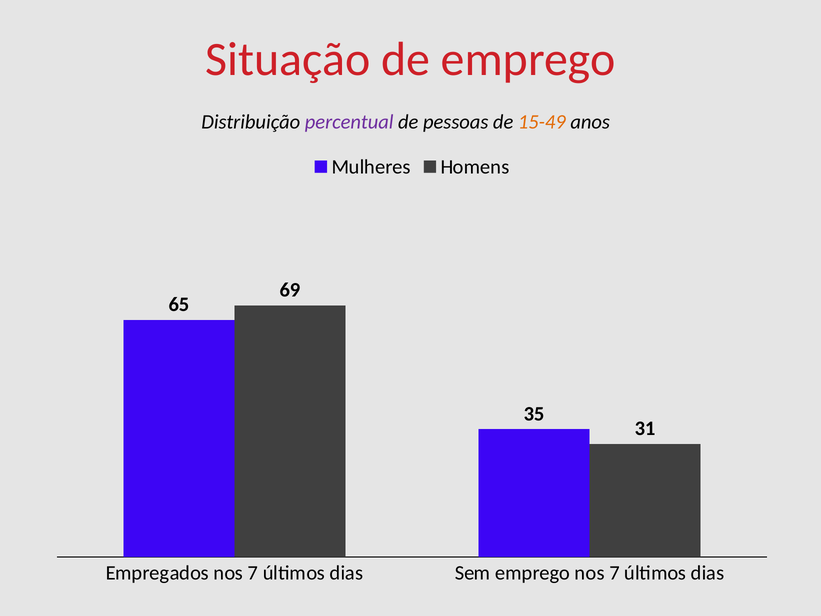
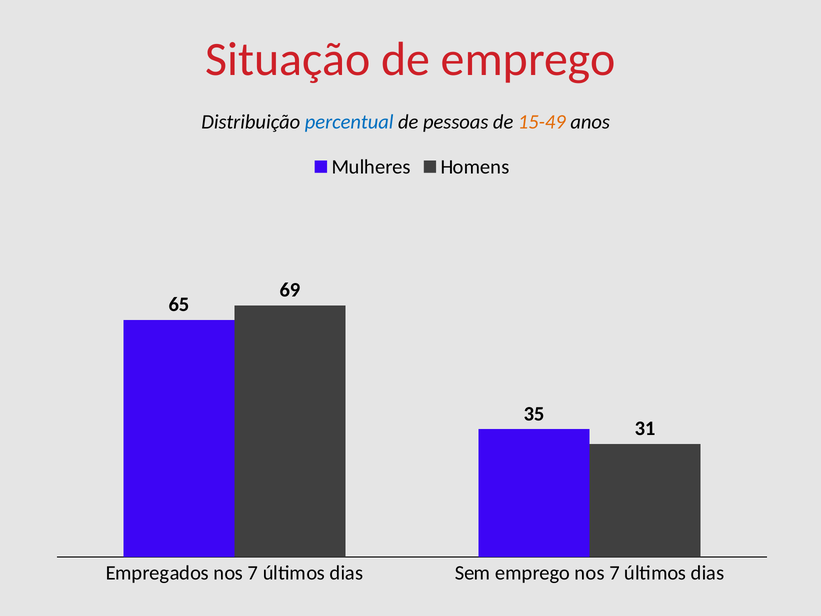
percentual colour: purple -> blue (349, 122)
